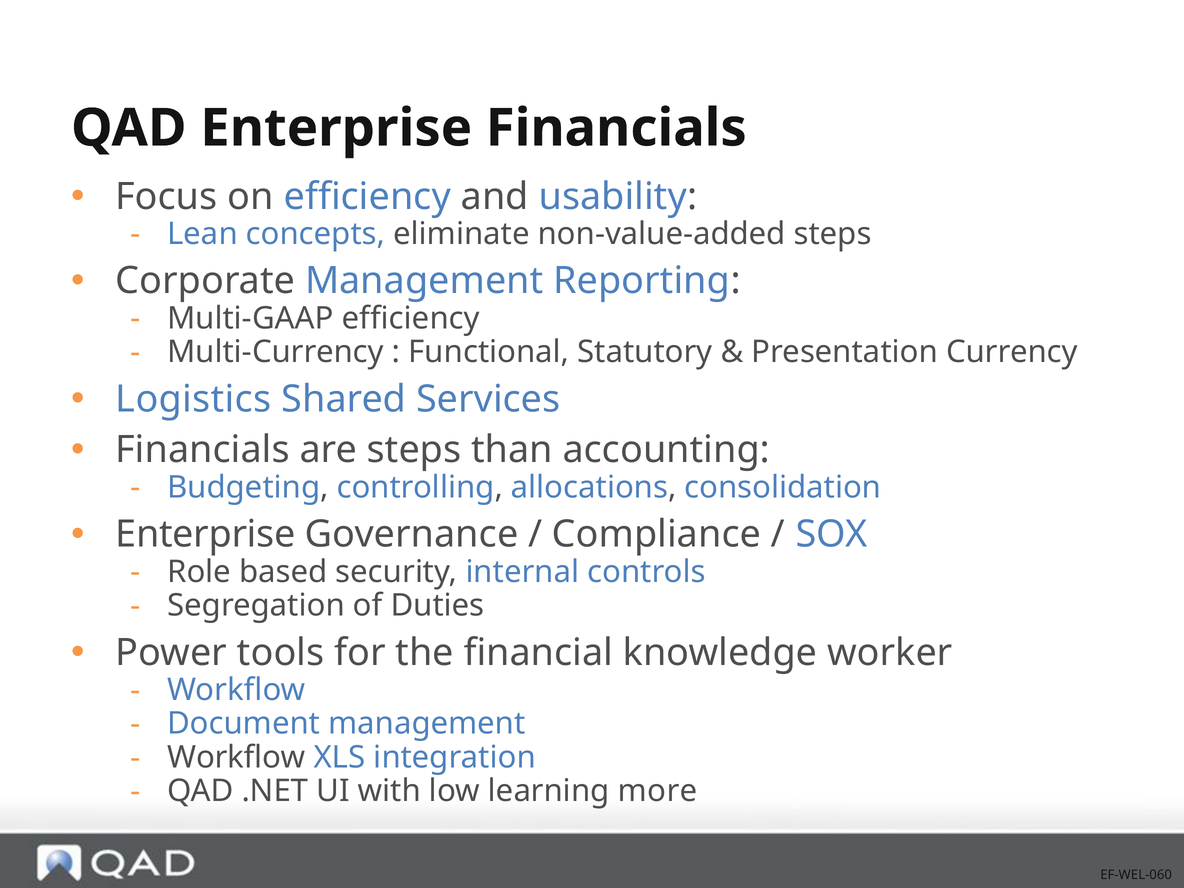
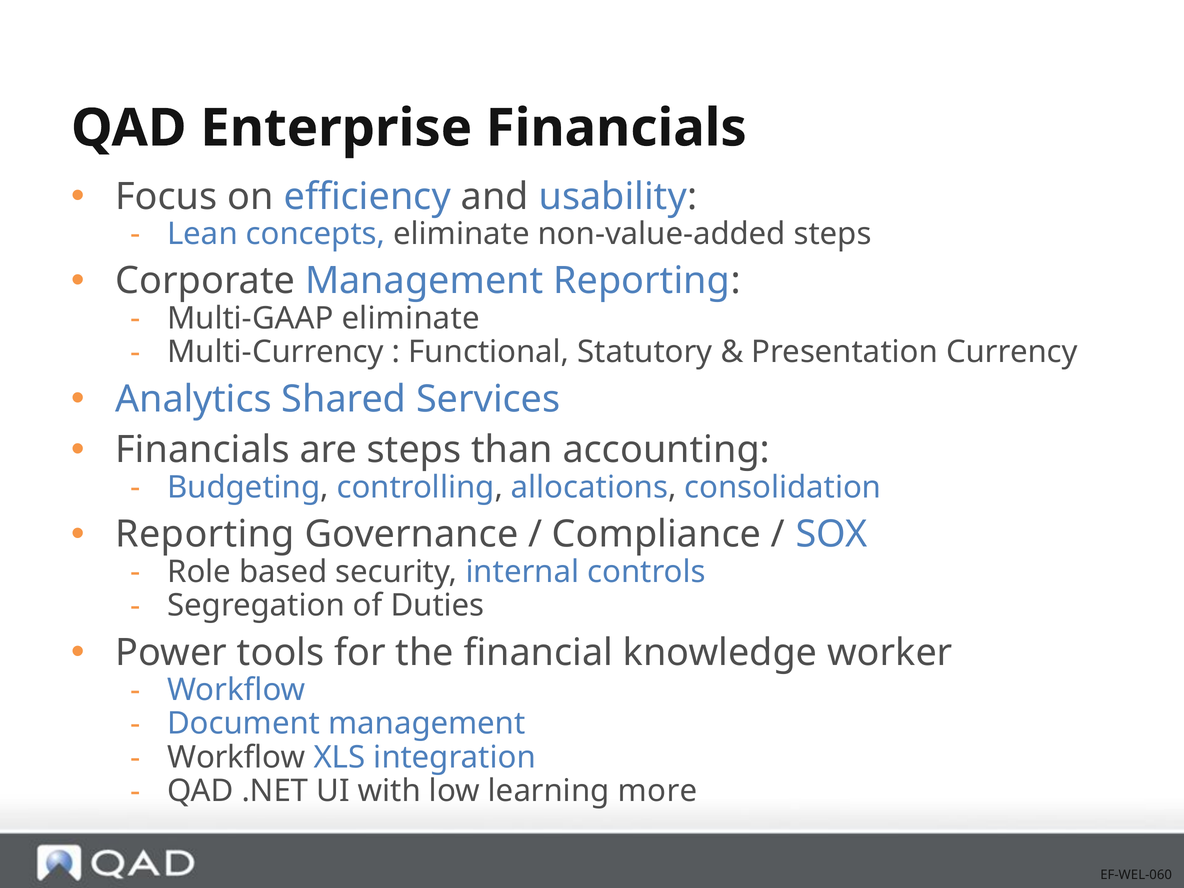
Multi-GAAP efficiency: efficiency -> eliminate (411, 318)
Logistics: Logistics -> Analytics (194, 399)
Enterprise: Enterprise -> Reporting (205, 534)
